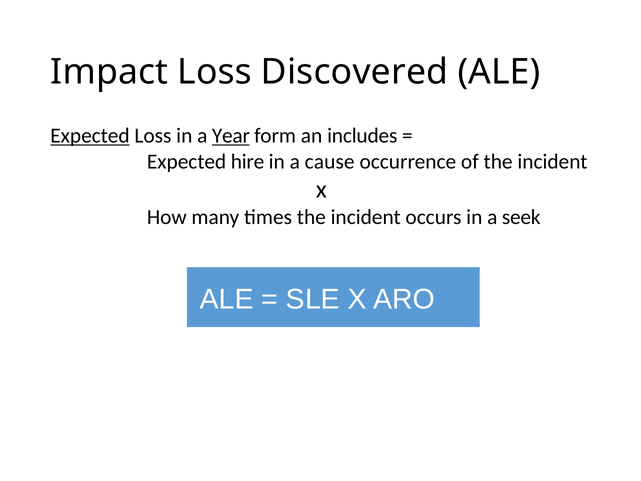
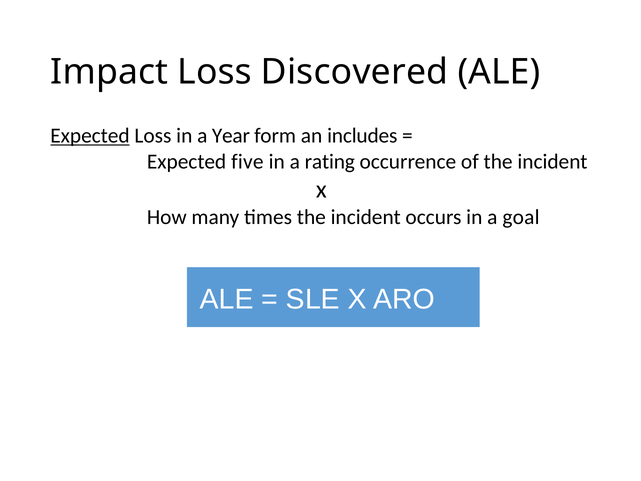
Year underline: present -> none (231, 136)
hire: hire -> five (247, 161)
cause: cause -> rating (330, 161)
seek: seek -> goal (521, 217)
